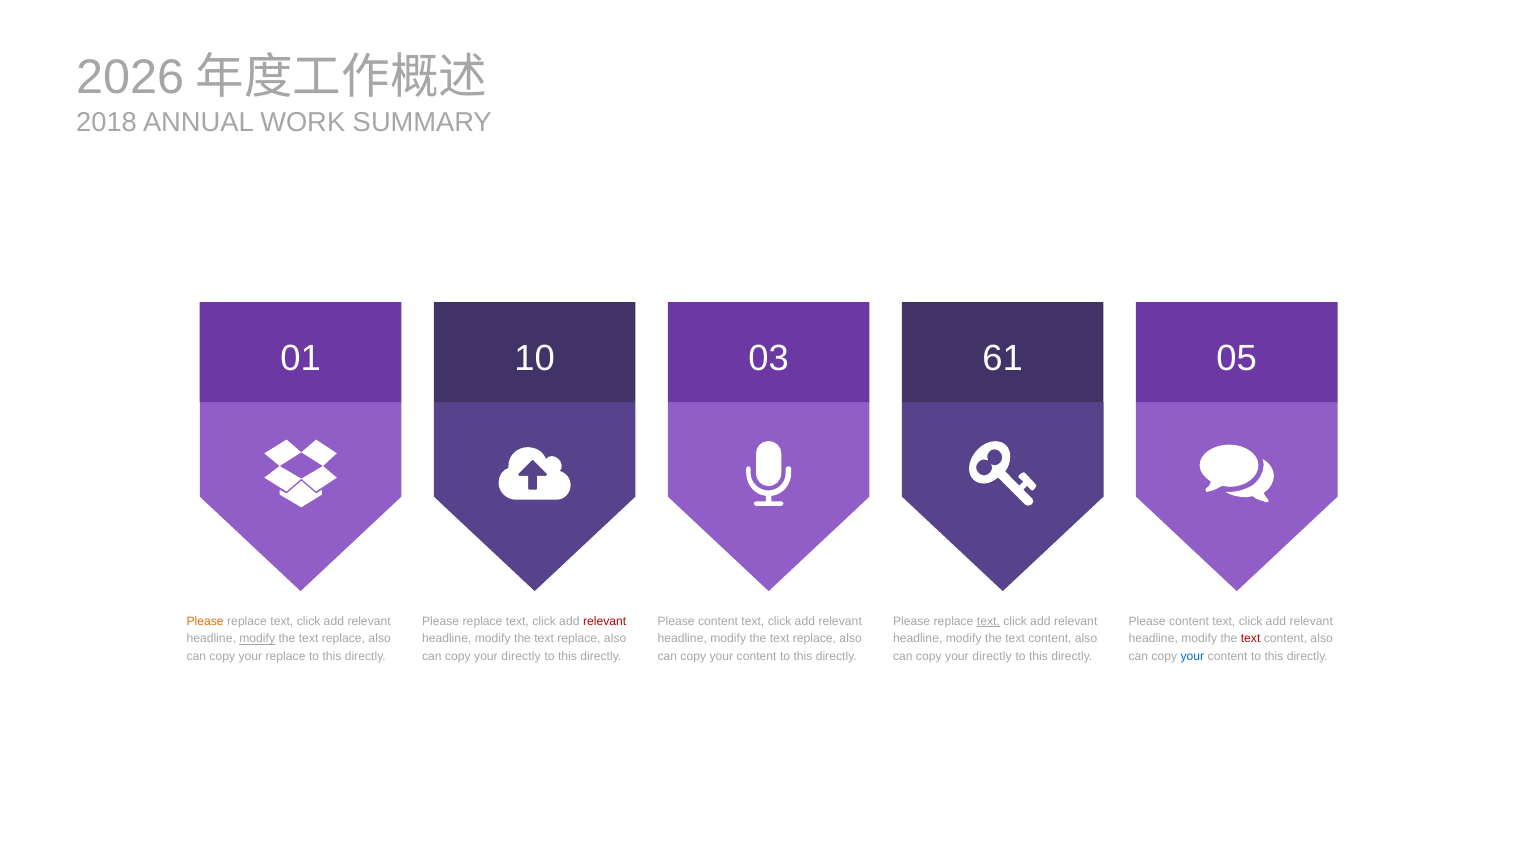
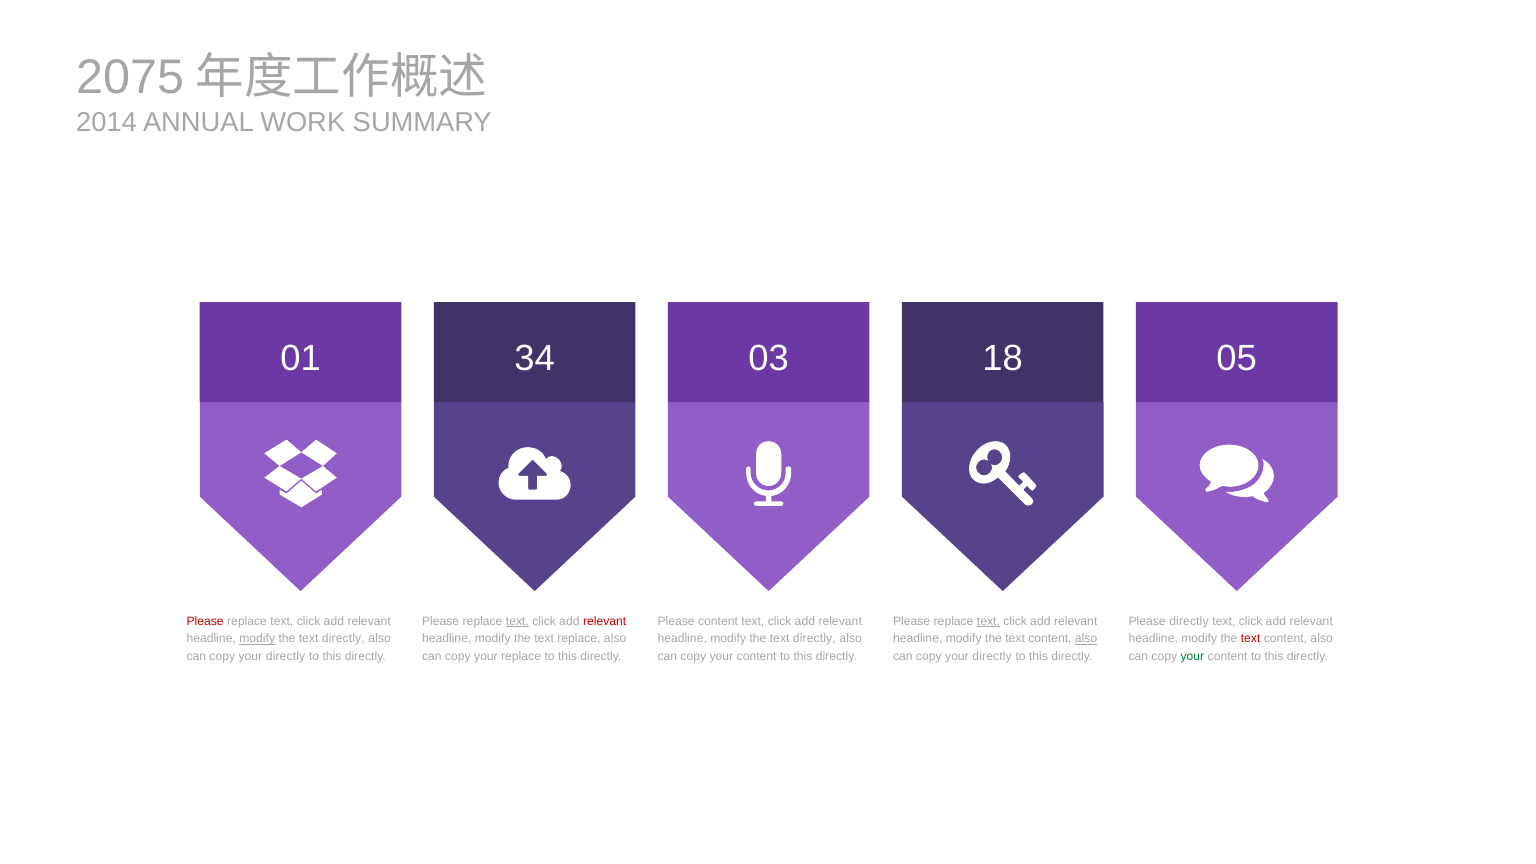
2026: 2026 -> 2075 (130, 77)
2018: 2018 -> 2014 (107, 122)
10: 10 -> 34 (535, 359)
61: 61 -> 18 (1003, 359)
Please colour: orange -> red (205, 621)
text underline: none -> present (517, 621)
content: content -> directly (1189, 621)
replace: replace -> directly (343, 639)
replace: replace -> directly (814, 639)
also underline: none -> present (1086, 639)
replace: replace -> directly (286, 656)
directly: directly -> replace (521, 656)
your colour: blue -> green (1192, 656)
